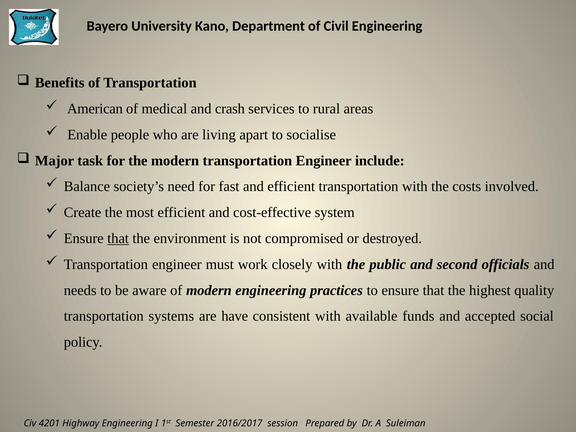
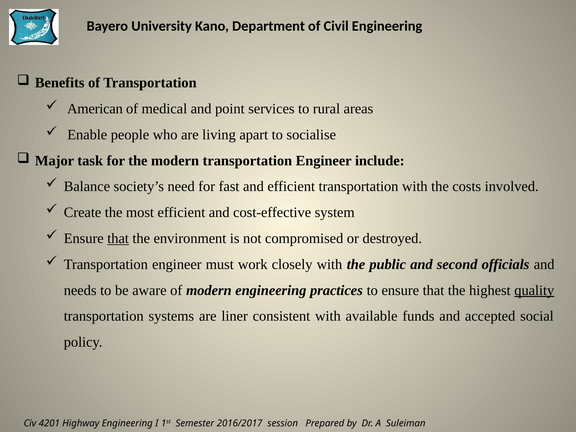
crash: crash -> point (230, 109)
quality underline: none -> present (534, 290)
have: have -> liner (235, 316)
